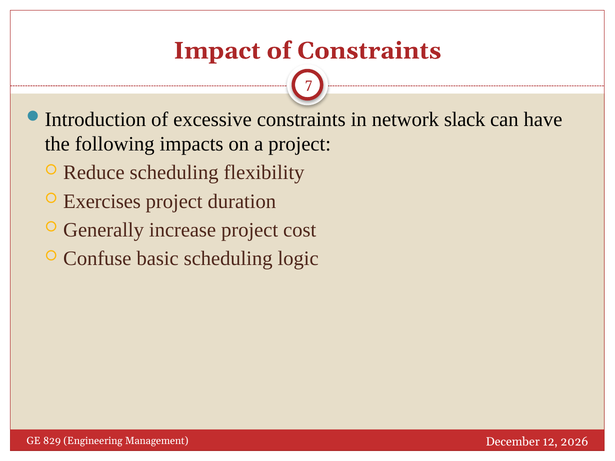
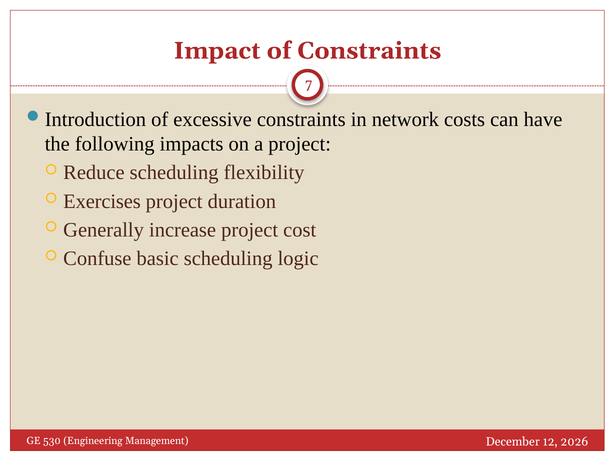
slack: slack -> costs (465, 119)
829: 829 -> 530 (52, 441)
